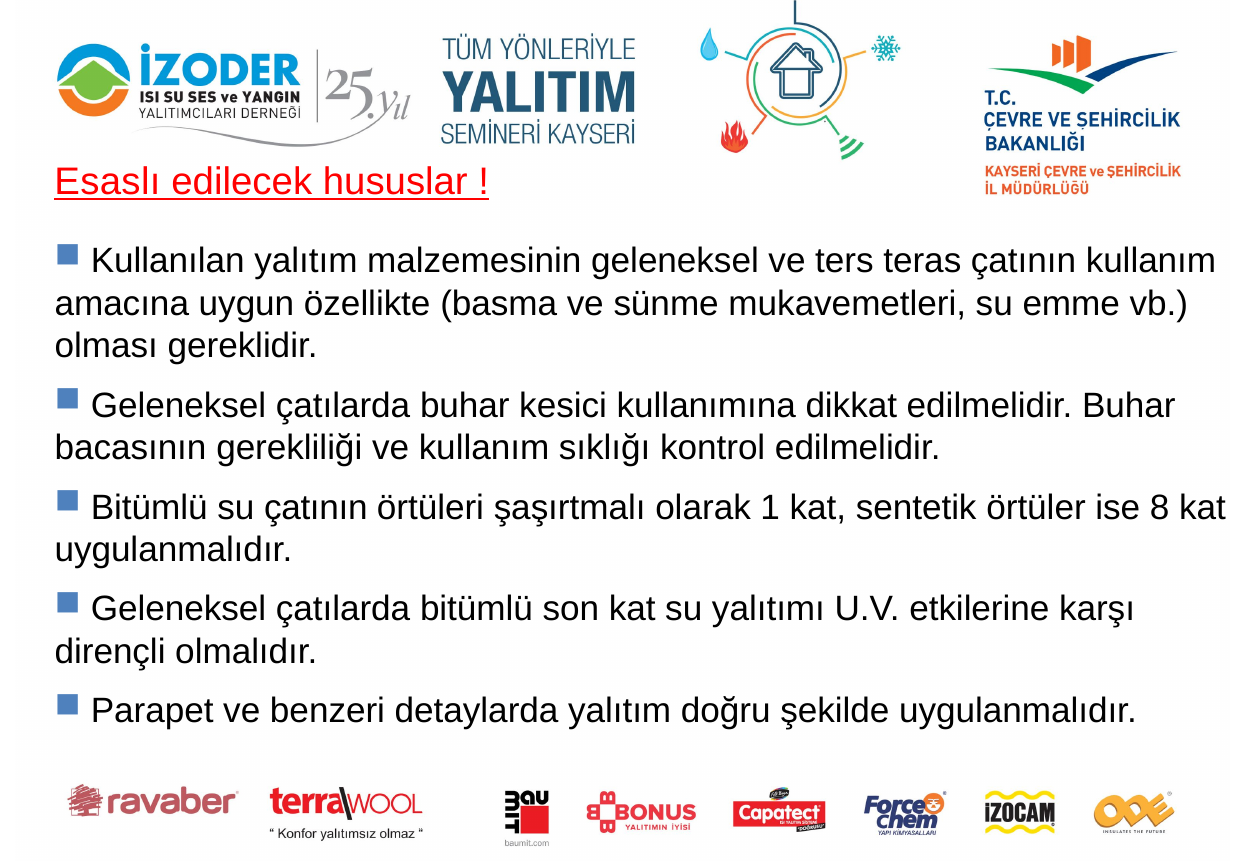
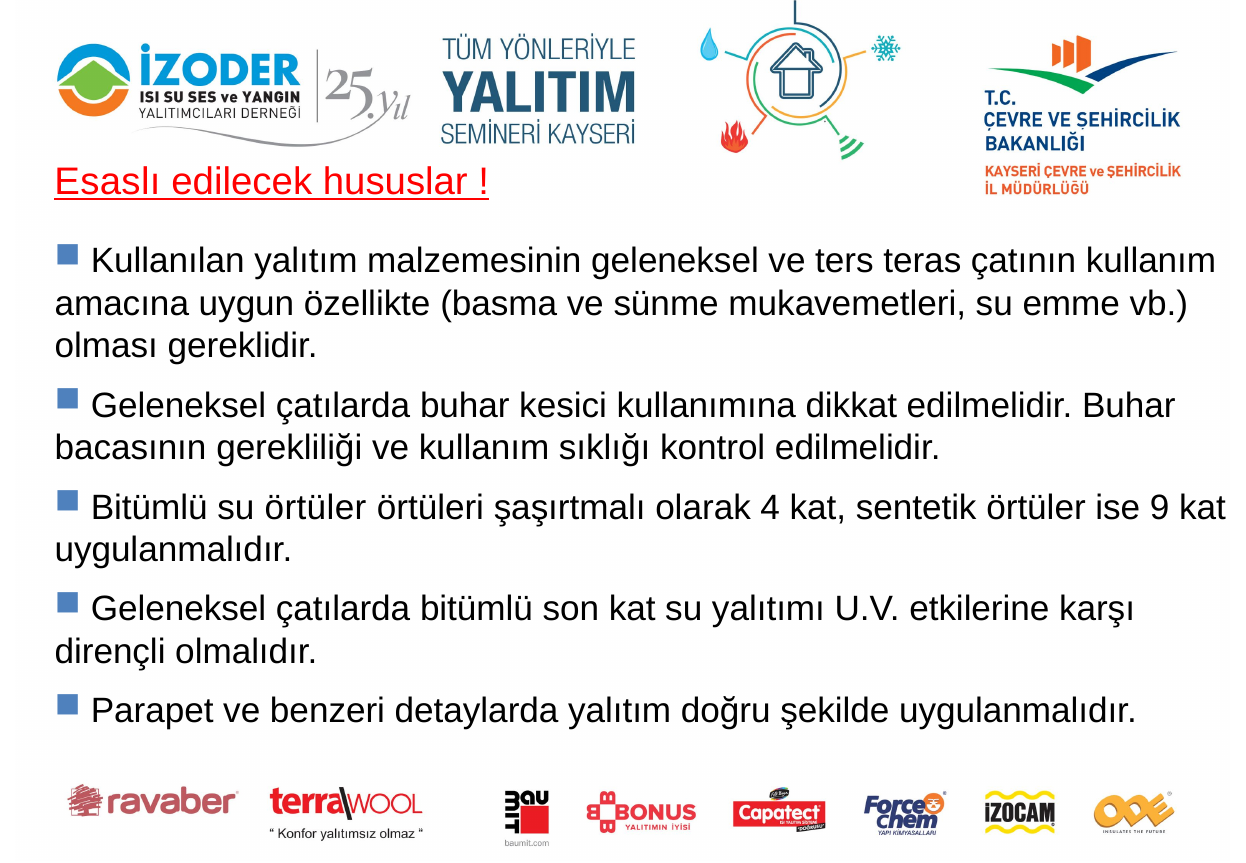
su çatının: çatının -> örtüler (316, 507)
1: 1 -> 4 (770, 507)
8: 8 -> 9 (1160, 507)
